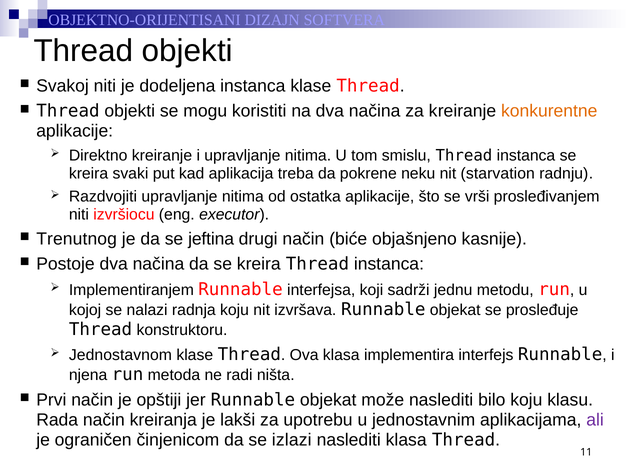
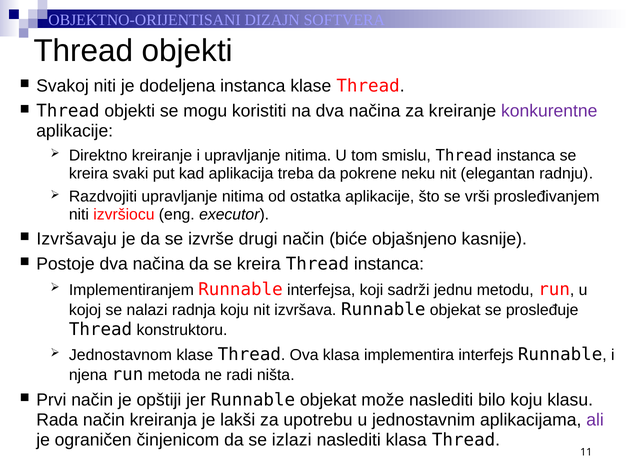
konkurentne colour: orange -> purple (549, 111)
starvation: starvation -> elegantan (498, 173)
Trenutnog: Trenutnog -> Izvršavaju (77, 239)
jeftina: jeftina -> izvrše (211, 239)
